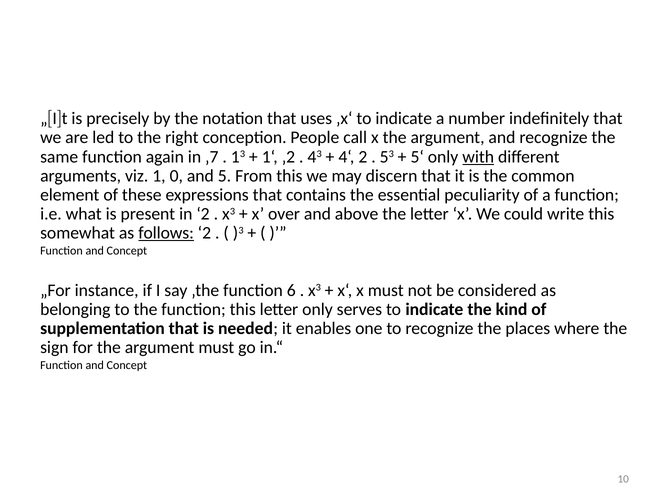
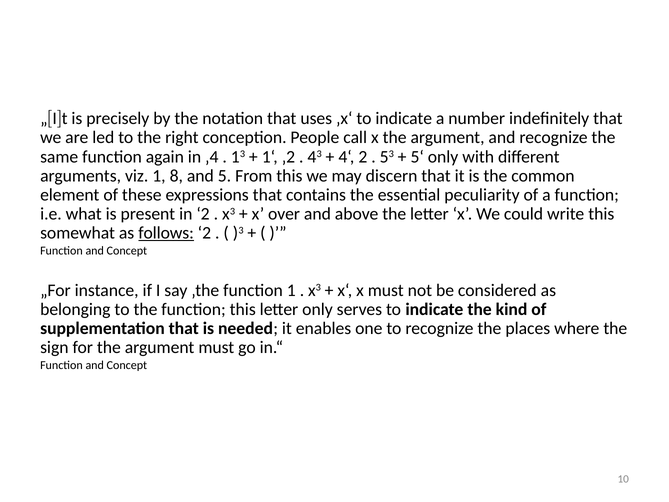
‚7: ‚7 -> ‚4 (212, 157)
with underline: present -> none (478, 157)
0: 0 -> 8 (176, 176)
function 6: 6 -> 1 (291, 290)
